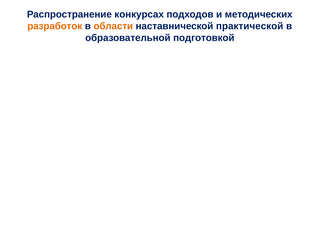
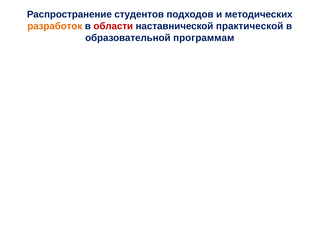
конкурсах: конкурсах -> студентов (139, 14)
области colour: orange -> red (113, 26)
подготовкой: подготовкой -> программам (204, 38)
